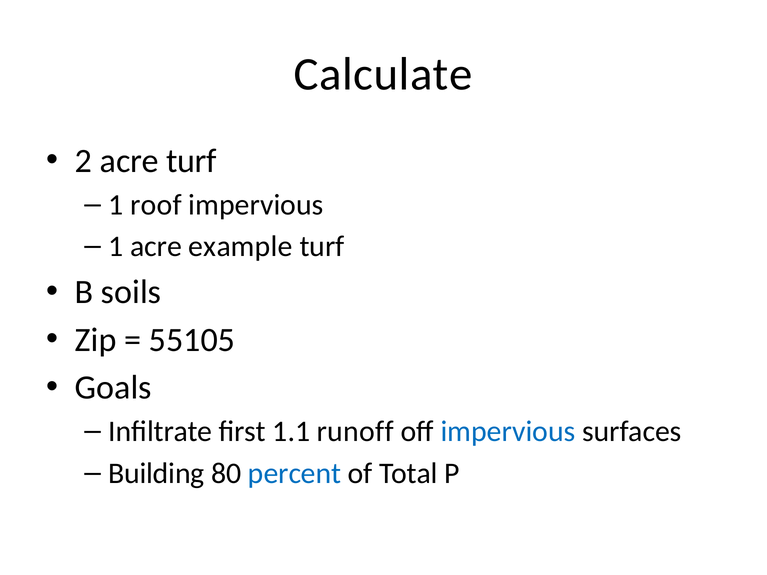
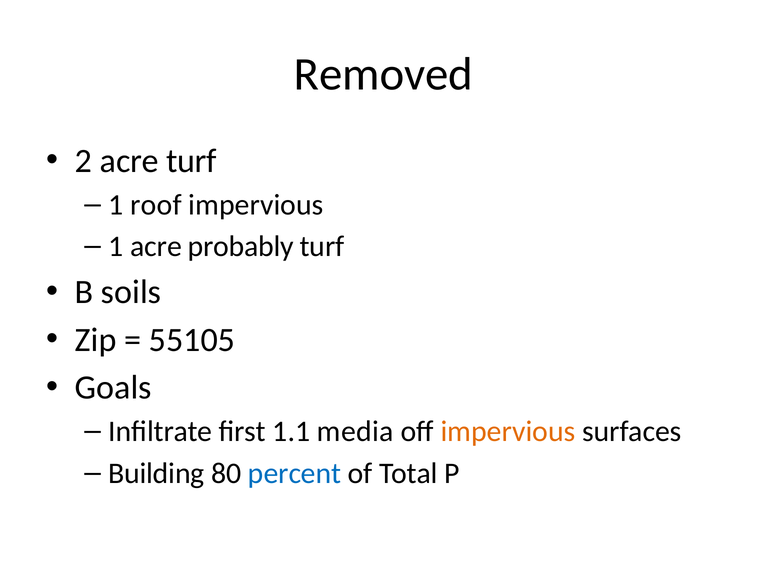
Calculate: Calculate -> Removed (383, 74)
example: example -> probably (241, 247)
runoff: runoff -> media (355, 432)
impervious colour: blue -> orange (508, 432)
